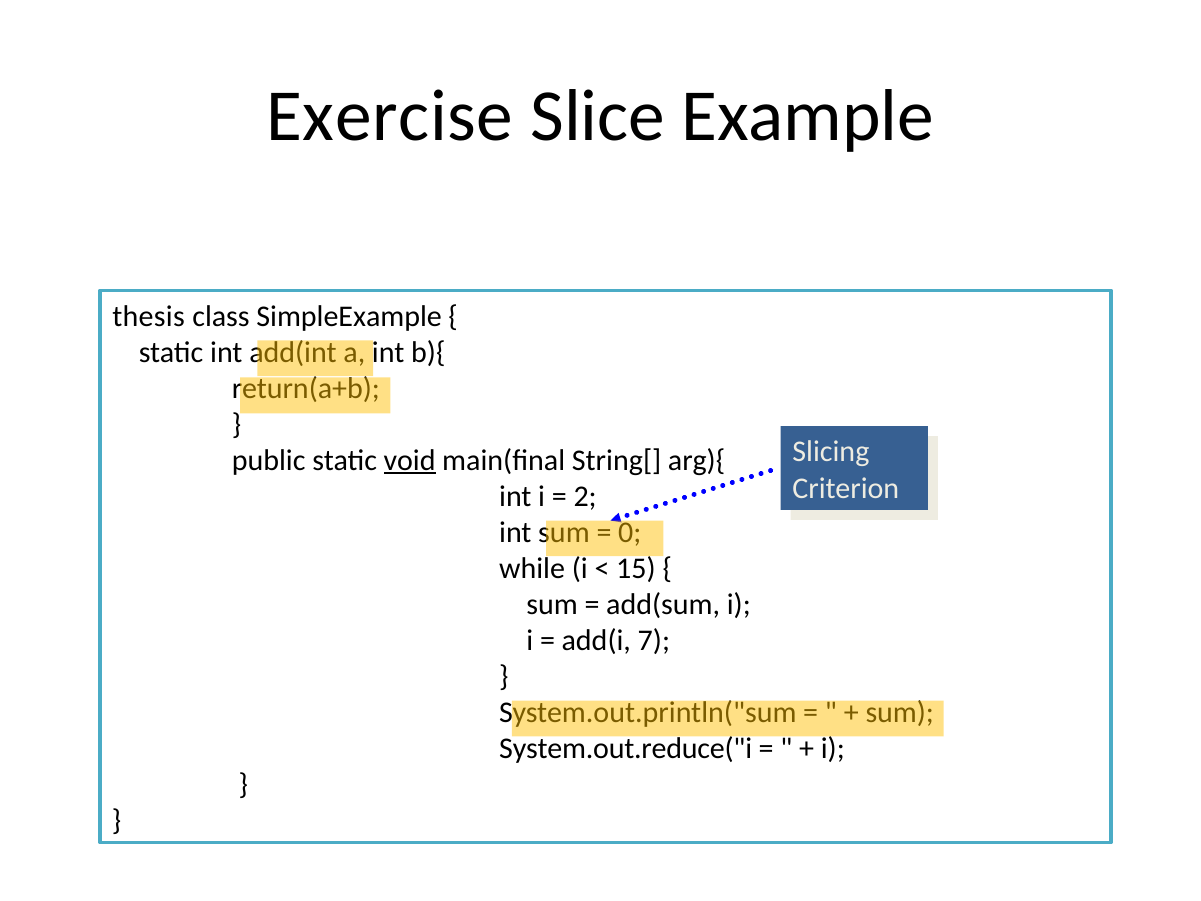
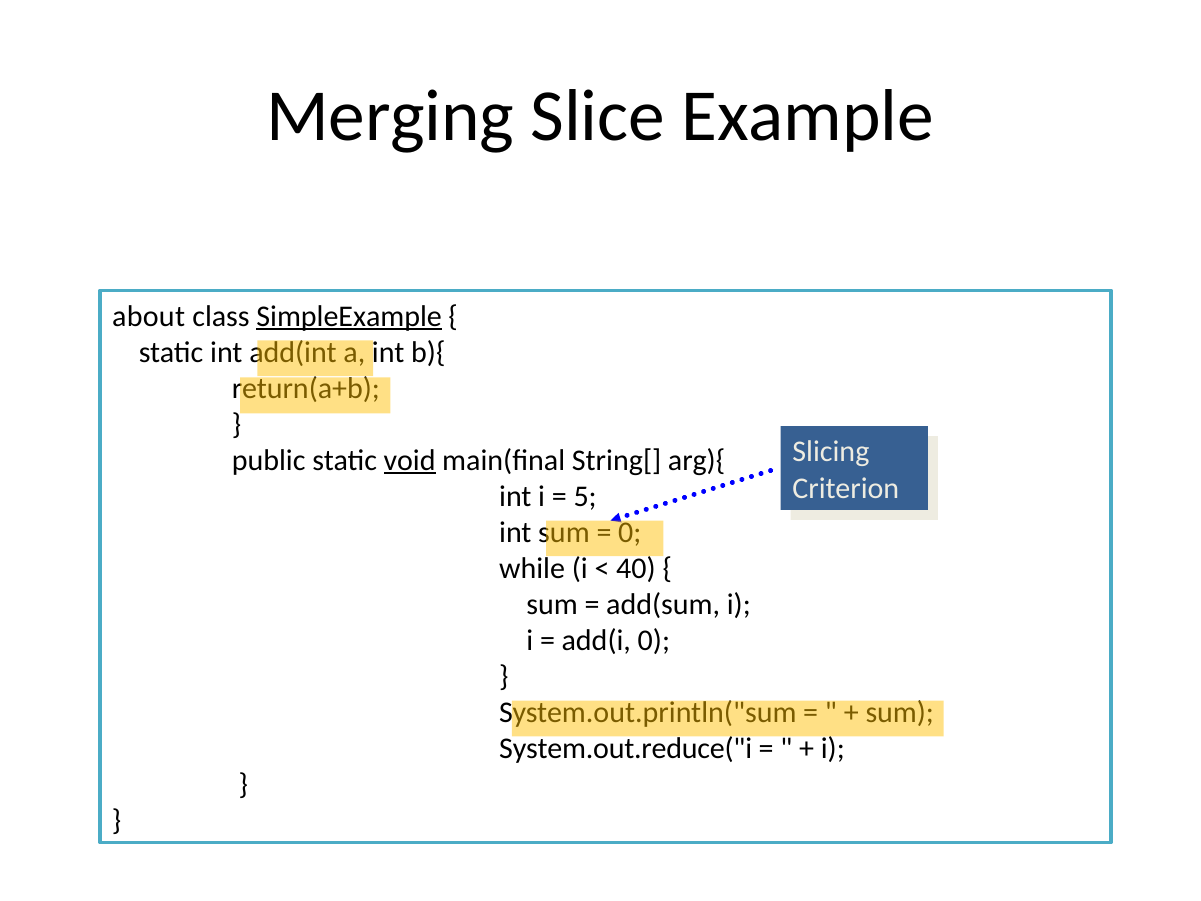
Exercise: Exercise -> Merging (390, 116)
thesis: thesis -> about (149, 316)
SimpleExample underline: none -> present (349, 316)
2: 2 -> 5 (585, 496)
15: 15 -> 40 (636, 568)
add(i 7: 7 -> 0 (654, 640)
